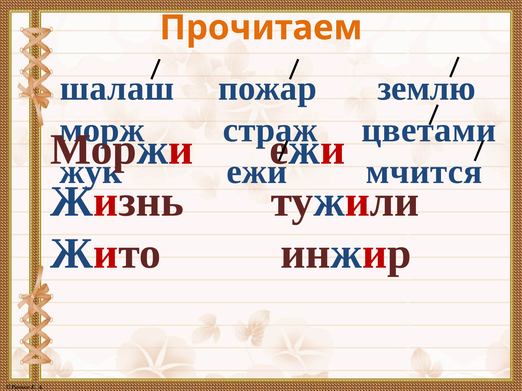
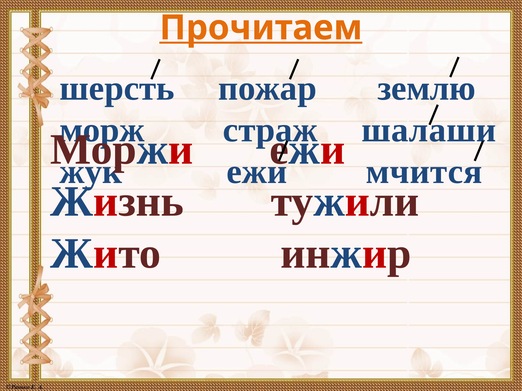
Прочитаем underline: none -> present (261, 28)
шалаш: шалаш -> шерсть (117, 88)
цветами: цветами -> шалаши (429, 130)
